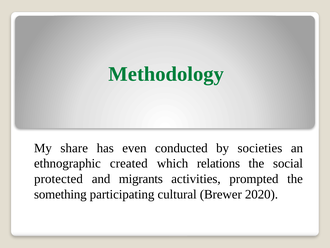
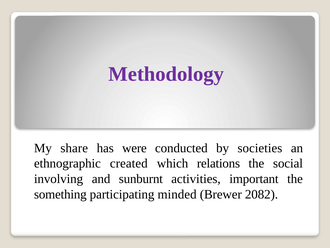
Methodology colour: green -> purple (166, 74)
even: even -> were (134, 148)
protected: protected -> involving (59, 179)
migrants: migrants -> sunburnt (141, 179)
prompted: prompted -> important (254, 179)
cultural: cultural -> minded (177, 194)
2020: 2020 -> 2082 (262, 194)
